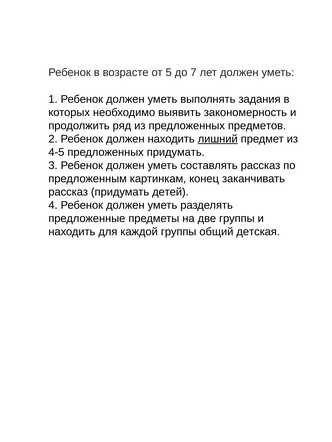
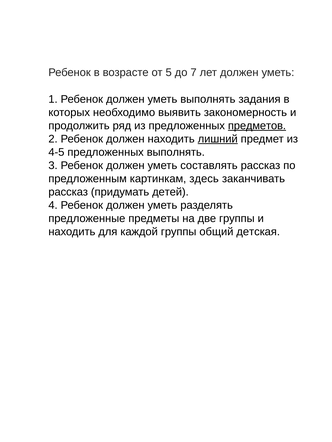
предметов underline: none -> present (257, 126)
предложенных придумать: придумать -> выполнять (176, 152)
конец: конец -> здесь (204, 179)
